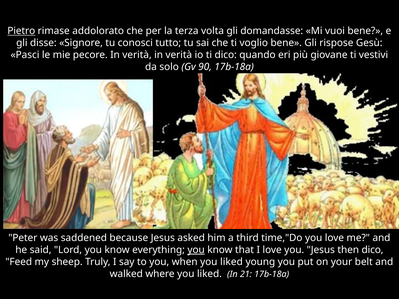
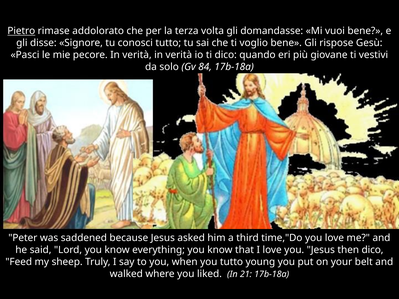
90: 90 -> 84 (205, 67)
you underline: present -> none (196, 250)
when you liked: liked -> tutto (232, 262)
